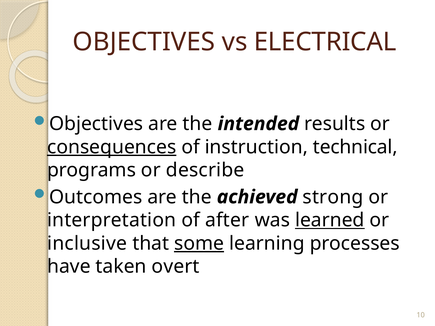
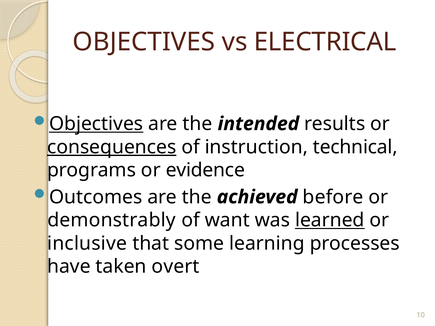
Objectives underline: none -> present (96, 124)
describe: describe -> evidence (205, 170)
strong: strong -> before (333, 197)
interpretation: interpretation -> demonstrably (112, 220)
after: after -> want (227, 220)
some underline: present -> none (199, 244)
